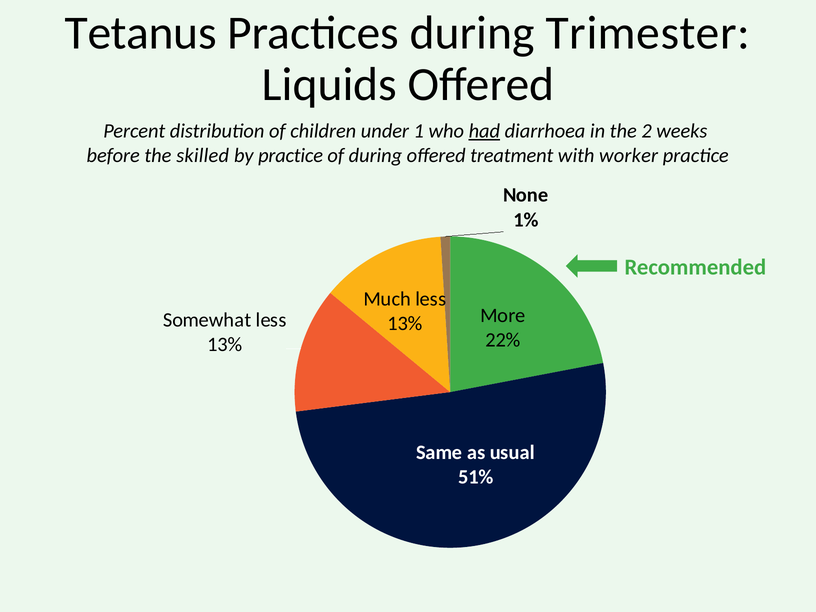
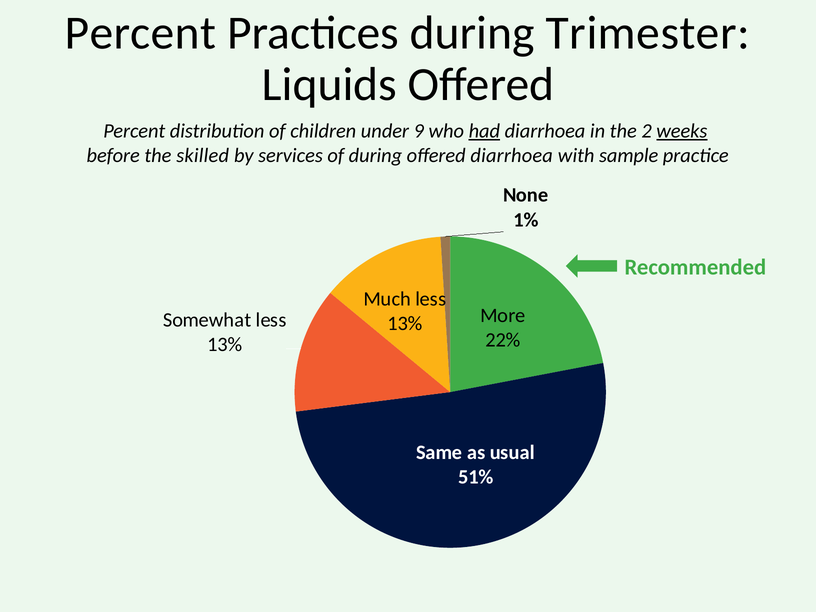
Tetanus: Tetanus -> Percent (140, 33)
1: 1 -> 9 (419, 131)
weeks underline: none -> present (682, 131)
by practice: practice -> services (290, 156)
offered treatment: treatment -> diarrhoea (512, 156)
worker: worker -> sample (629, 156)
